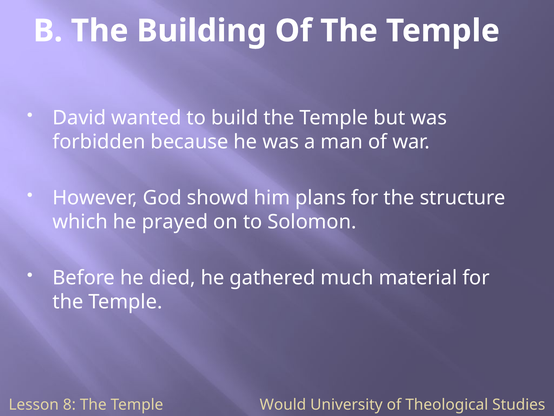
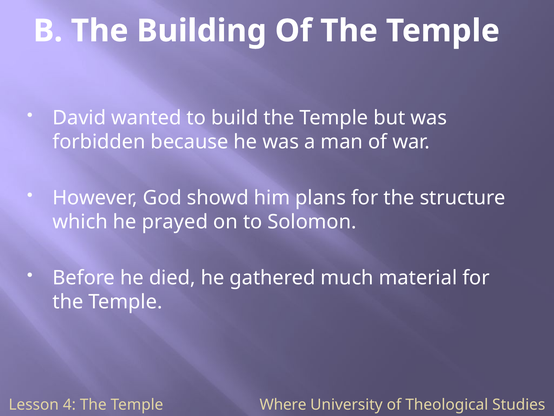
8: 8 -> 4 (69, 404)
Would: Would -> Where (283, 404)
